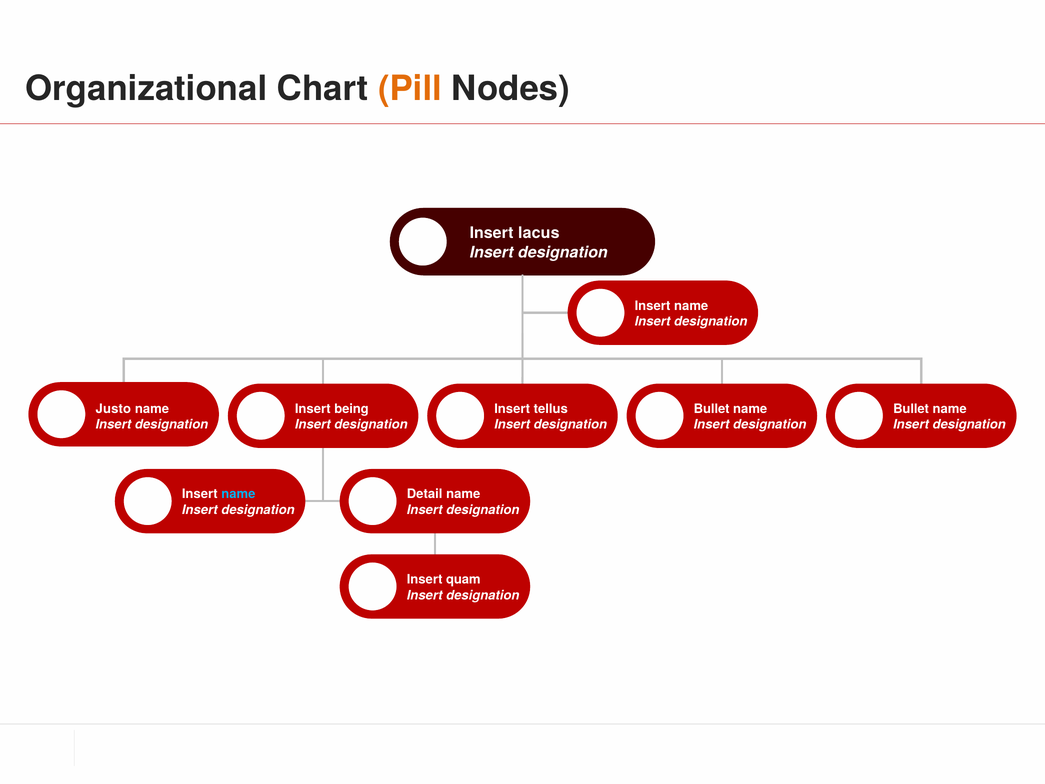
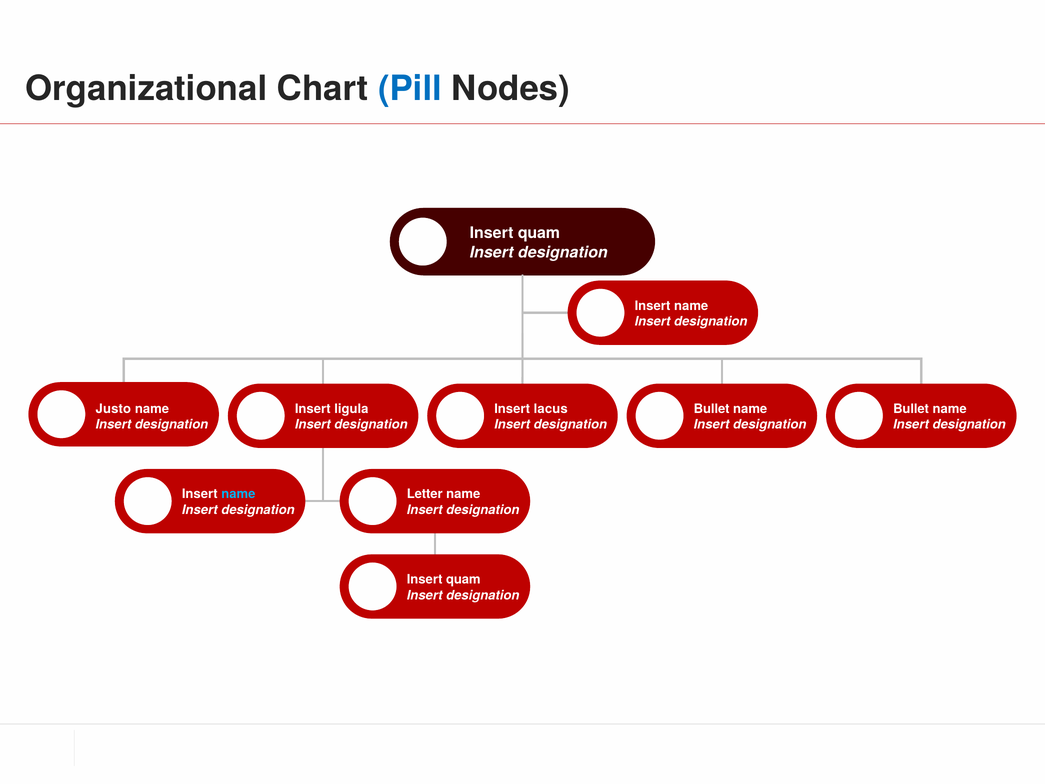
Pill colour: orange -> blue (410, 89)
lacus: lacus -> quam (539, 233)
being: being -> ligula (351, 409)
tellus: tellus -> lacus (551, 409)
Detail: Detail -> Letter (425, 494)
